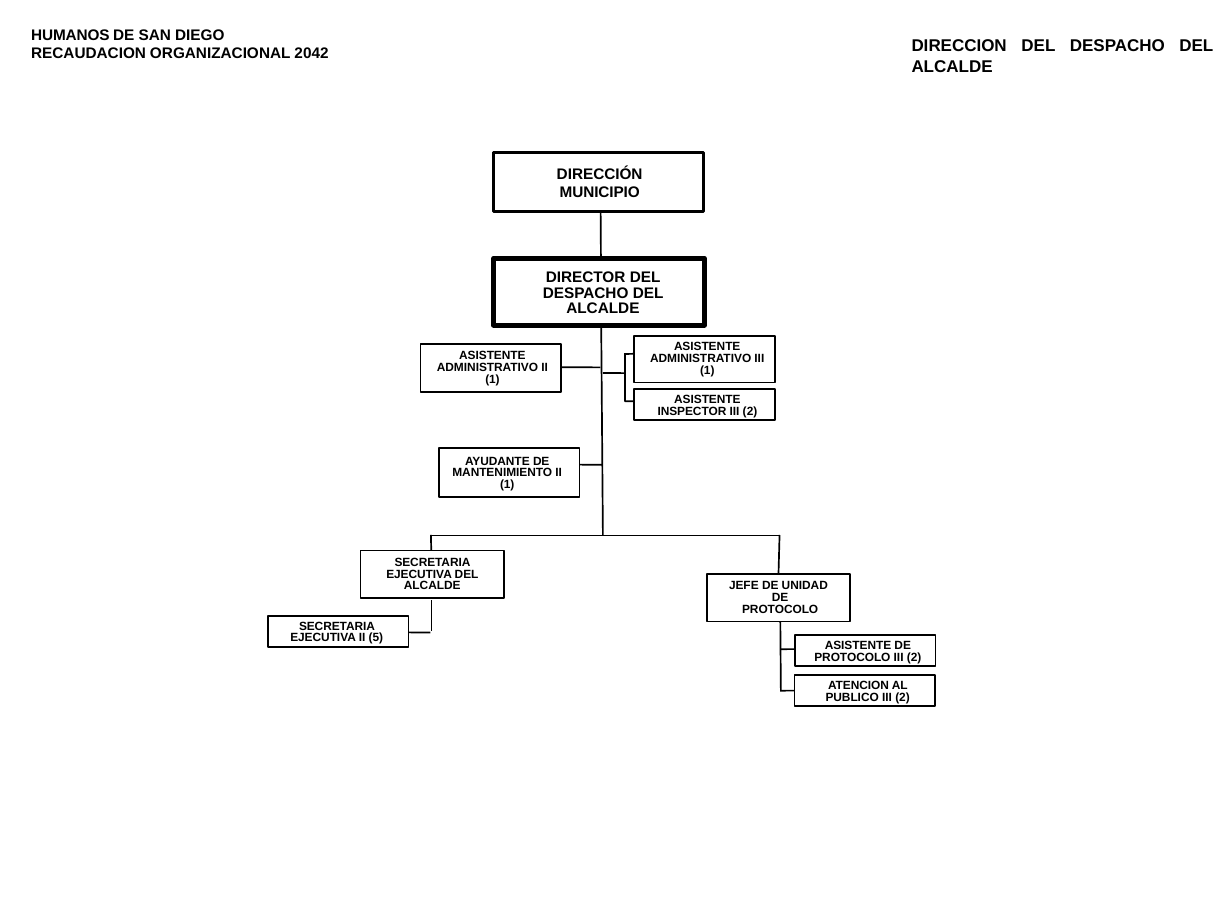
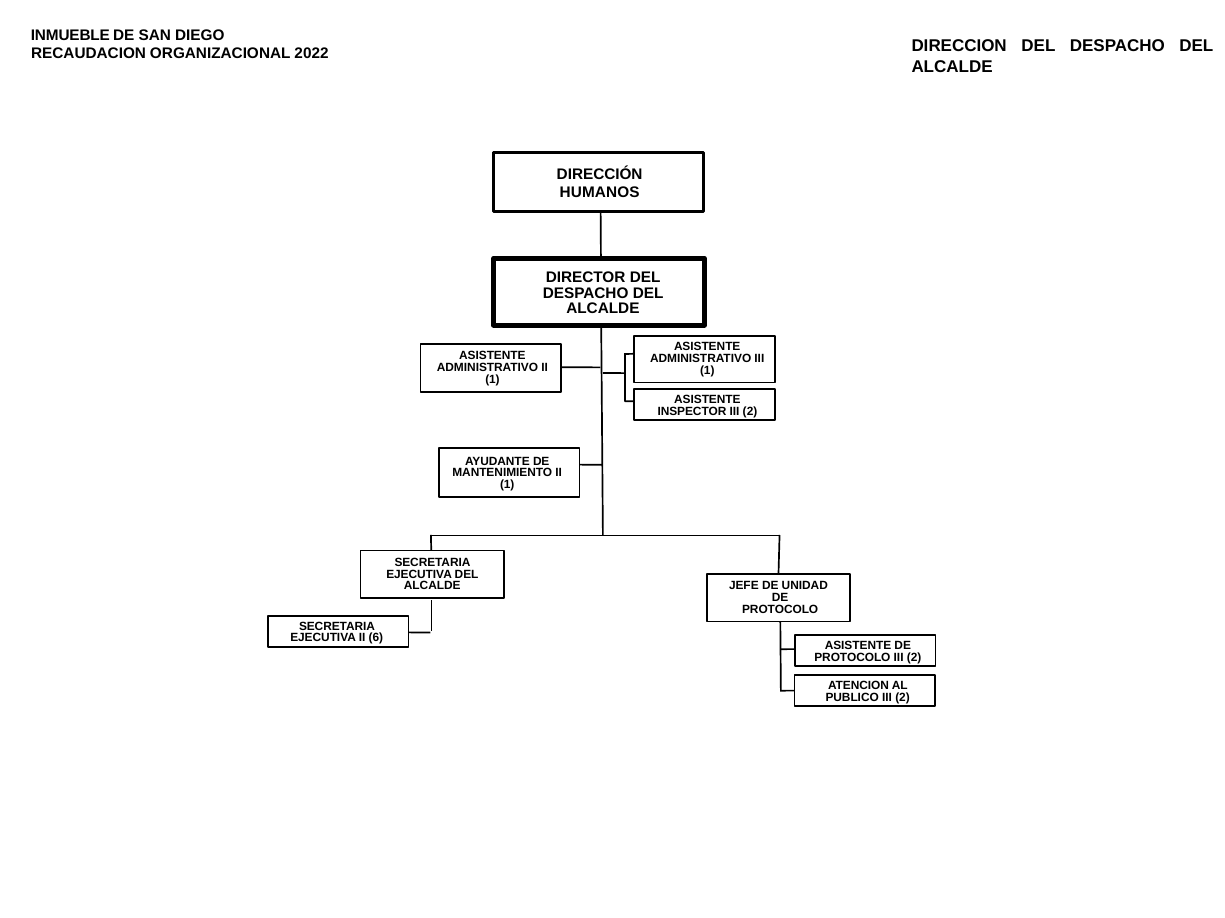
HUMANOS: HUMANOS -> INMUEBLE (70, 35)
2042: 2042 -> 2022 (312, 54)
MUNICIPIO: MUNICIPIO -> HUMANOS (600, 193)
5: 5 -> 6 (376, 639)
